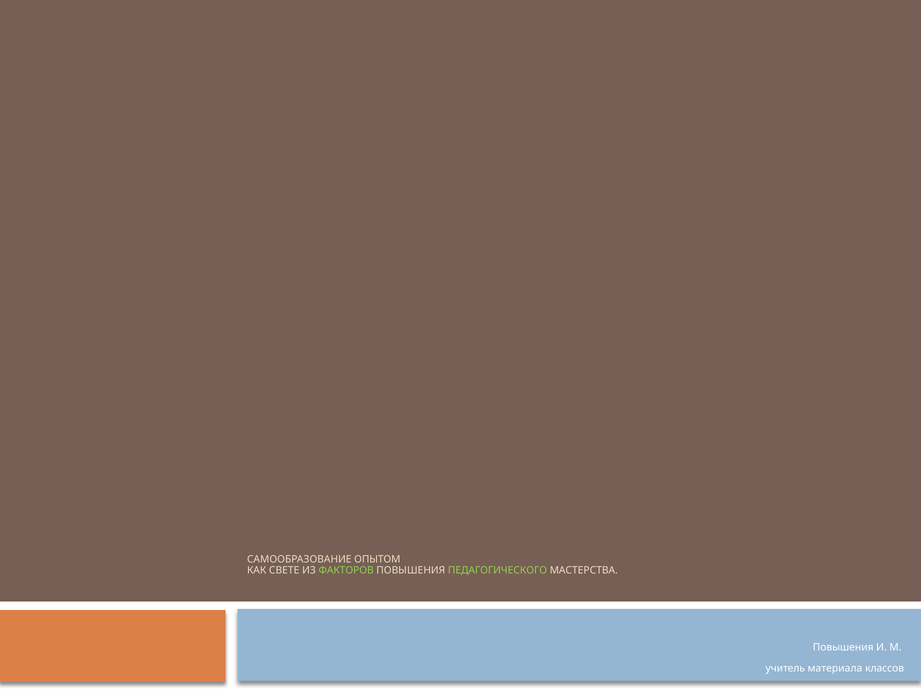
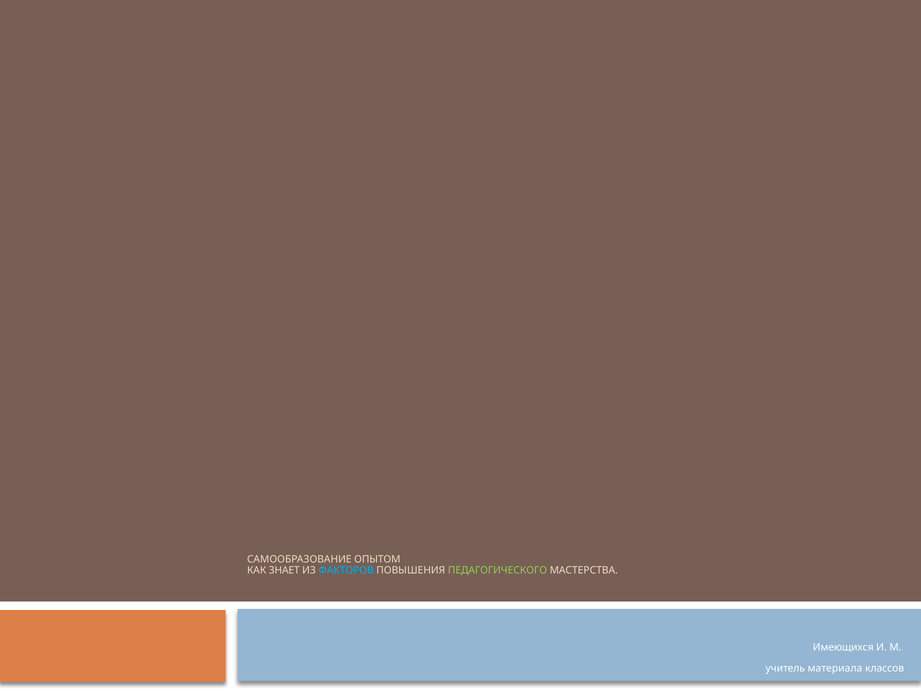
СВЕТЕ: СВЕТЕ -> ЗНАЕТ (284, 570)
ФАКТОРОВ colour: light green -> light blue (346, 570)
Повышения: Повышения -> Имеющихся (843, 647)
